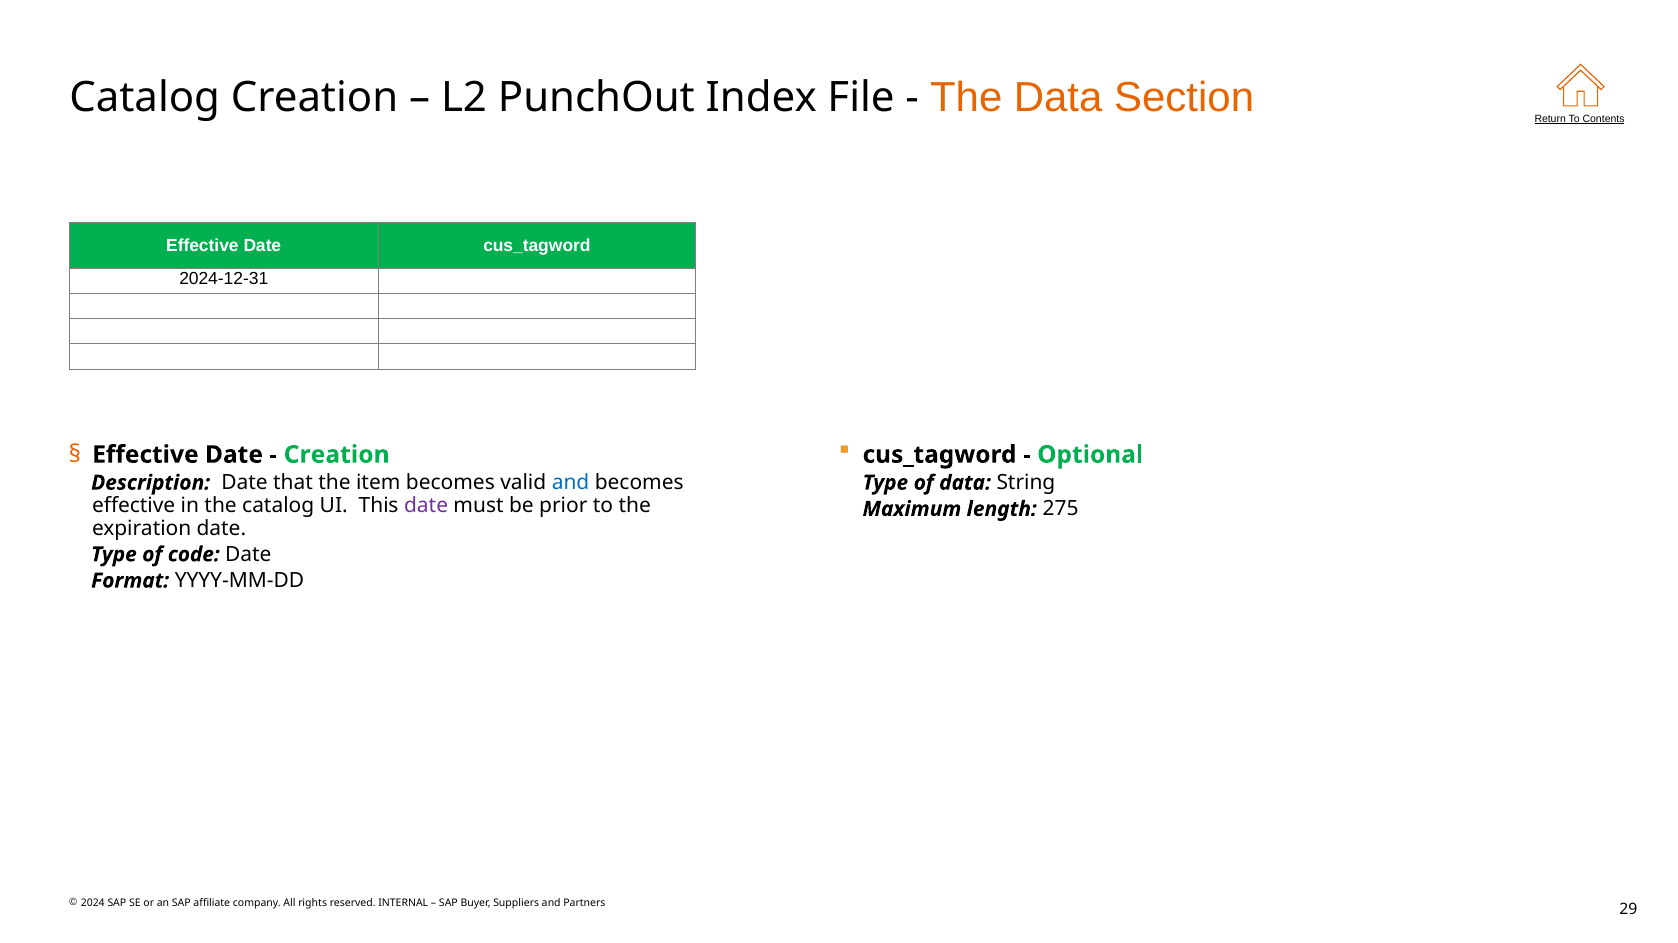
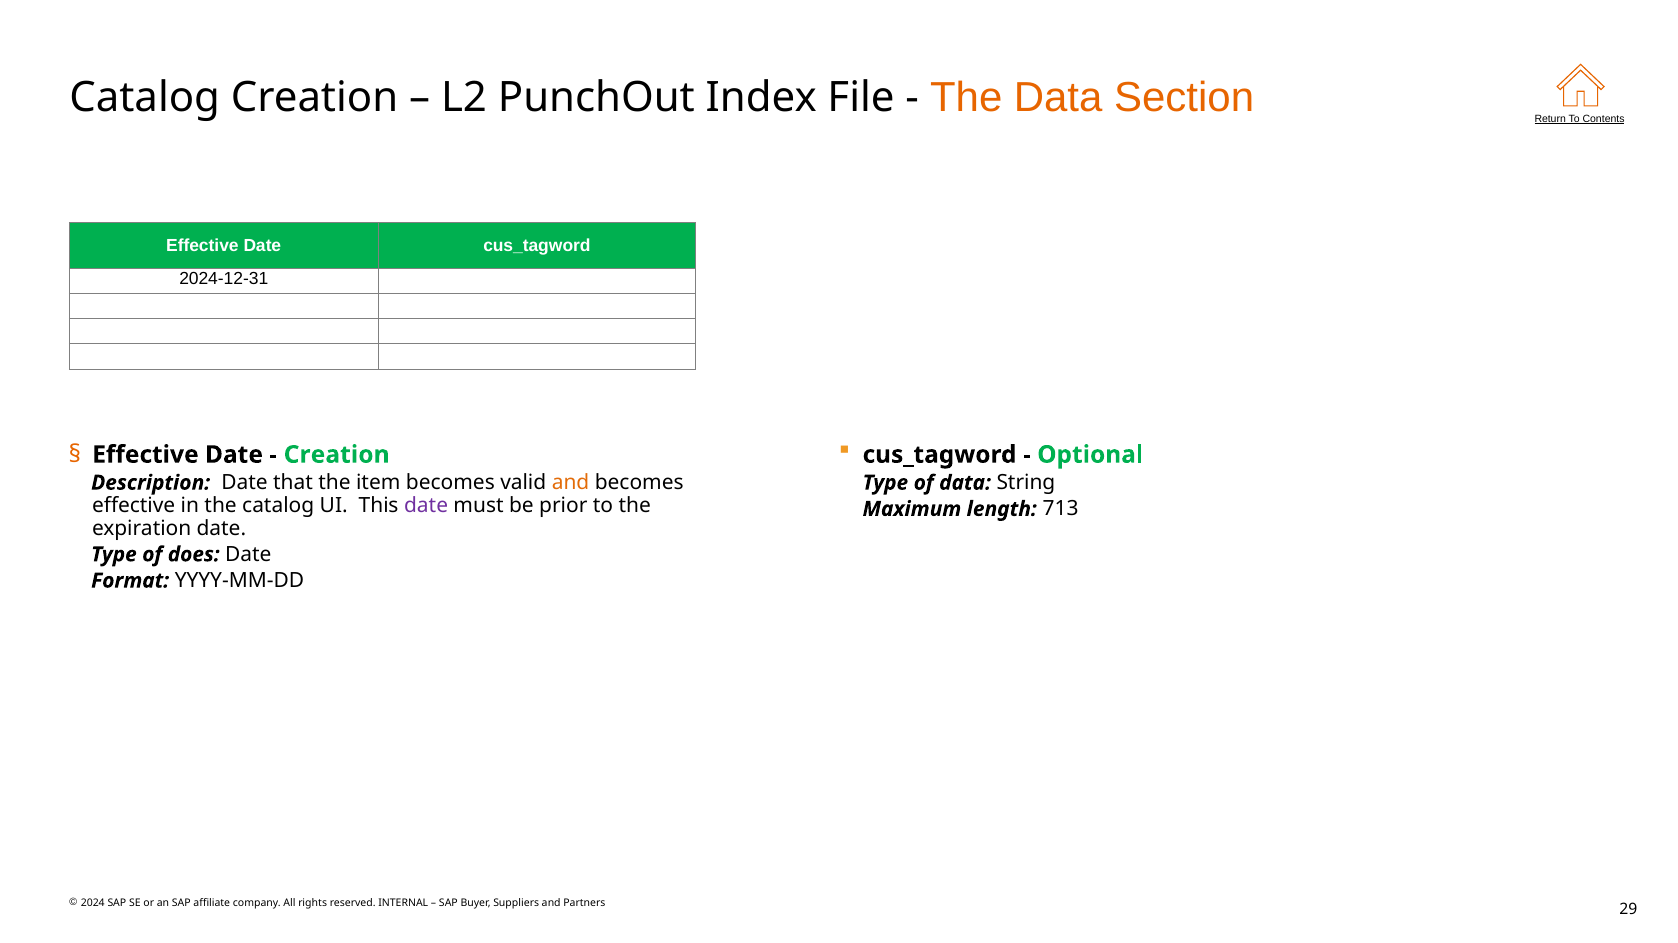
and colour: blue -> orange (571, 483)
275: 275 -> 713 (1061, 509)
code: code -> does (194, 555)
